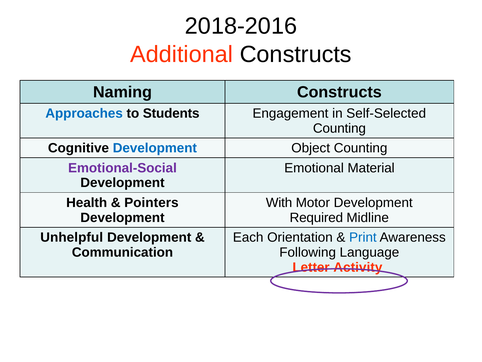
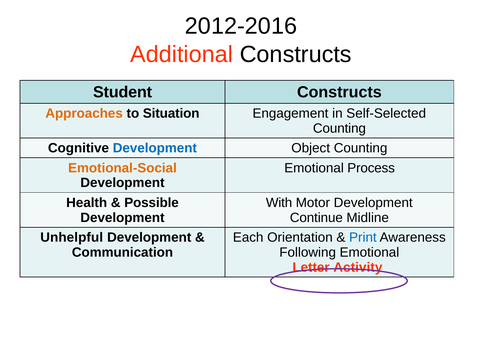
2018-2016: 2018-2016 -> 2012-2016 (241, 26)
Naming: Naming -> Student (123, 92)
Approaches colour: blue -> orange (84, 113)
Students: Students -> Situation (171, 113)
Emotional-Social colour: purple -> orange (122, 168)
Material: Material -> Process (371, 168)
Pointers: Pointers -> Possible (152, 202)
Required: Required -> Continue (316, 217)
Following Language: Language -> Emotional (369, 252)
